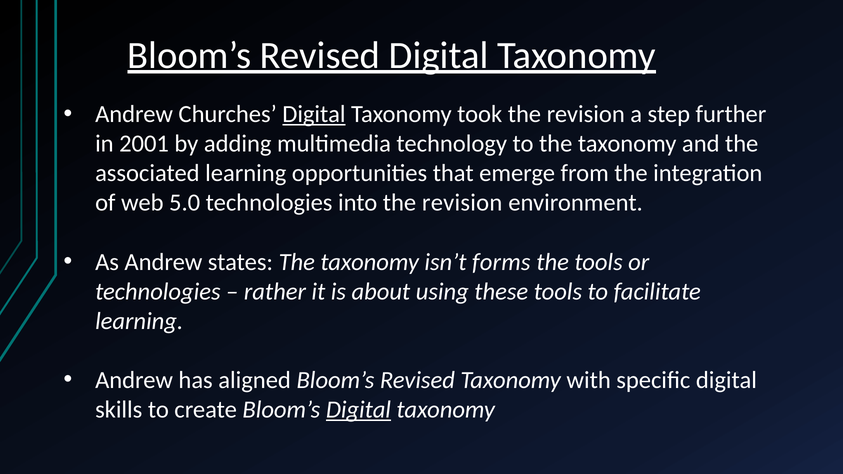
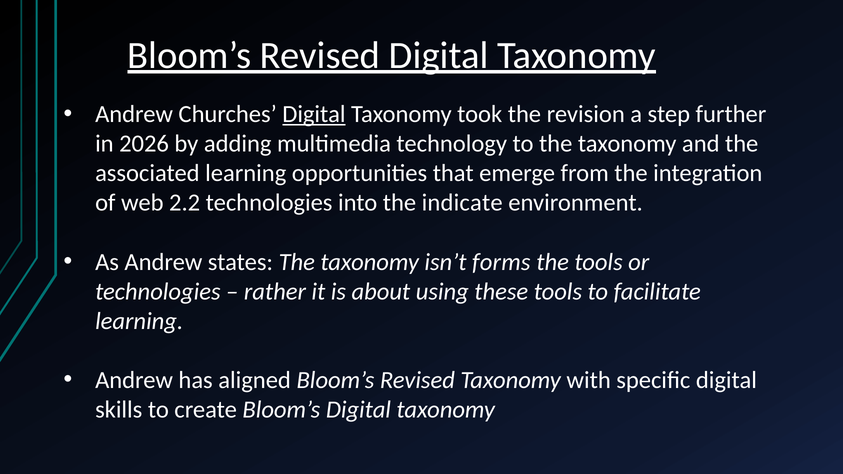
2001: 2001 -> 2026 (144, 144)
5.0: 5.0 -> 2.2 (185, 203)
into the revision: revision -> indicate (462, 203)
Digital underline: present -> none (358, 410)
